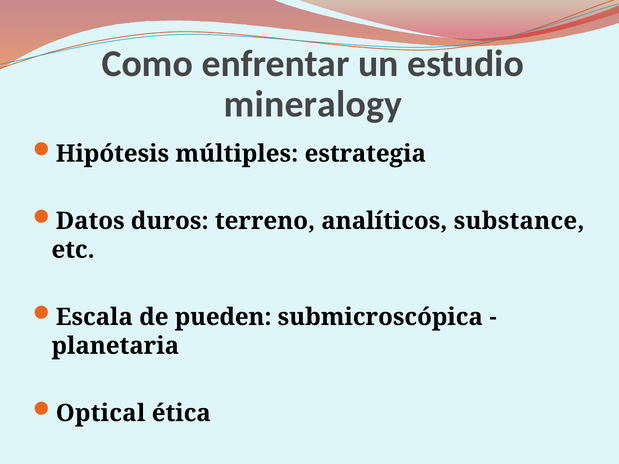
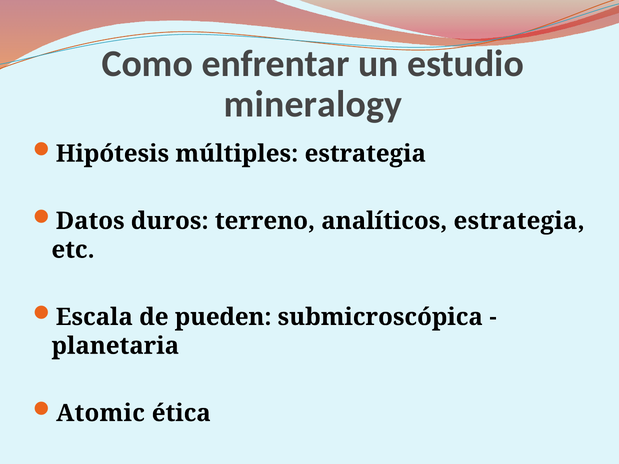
analíticos substance: substance -> estrategia (519, 221)
Optical: Optical -> Atomic (101, 413)
